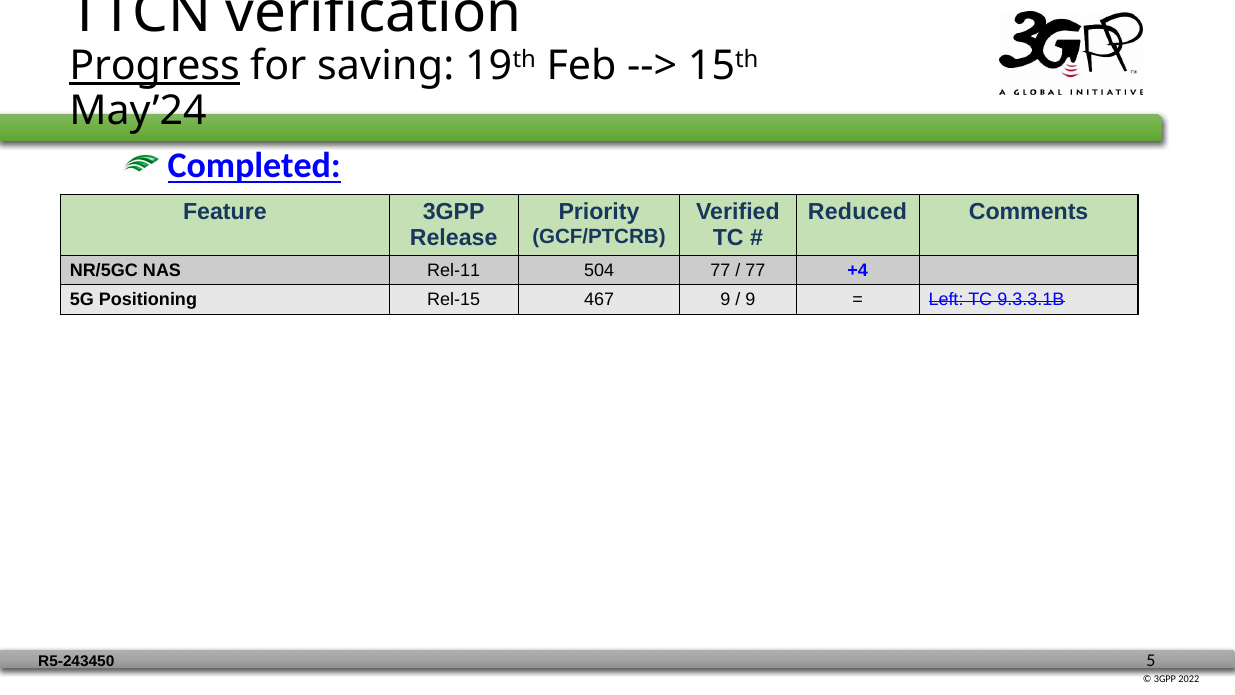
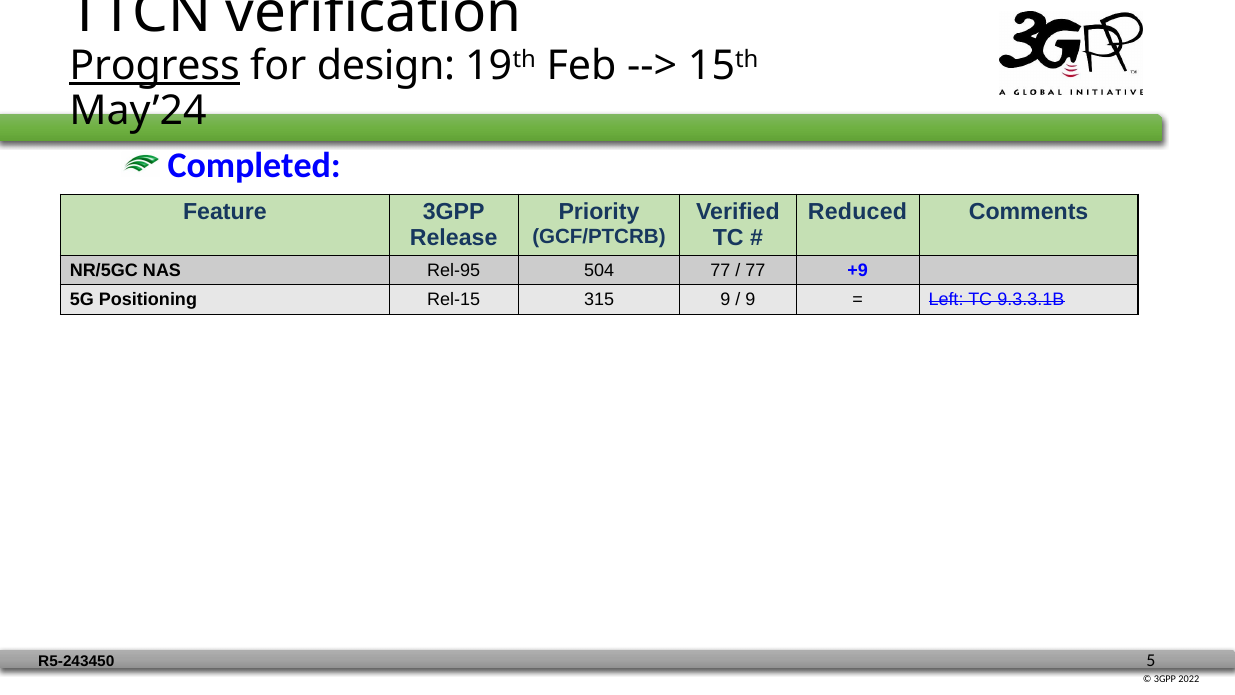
saving: saving -> design (386, 66)
Completed underline: present -> none (254, 166)
Rel-11: Rel-11 -> Rel-95 (454, 270)
+4: +4 -> +9 (858, 270)
467: 467 -> 315 (599, 300)
